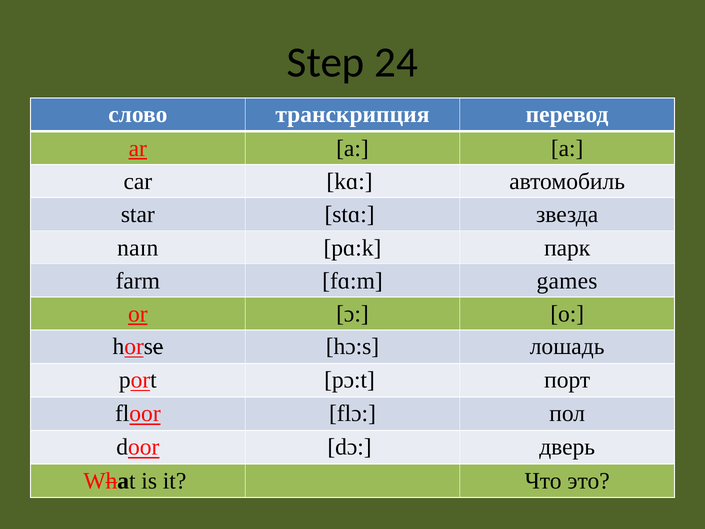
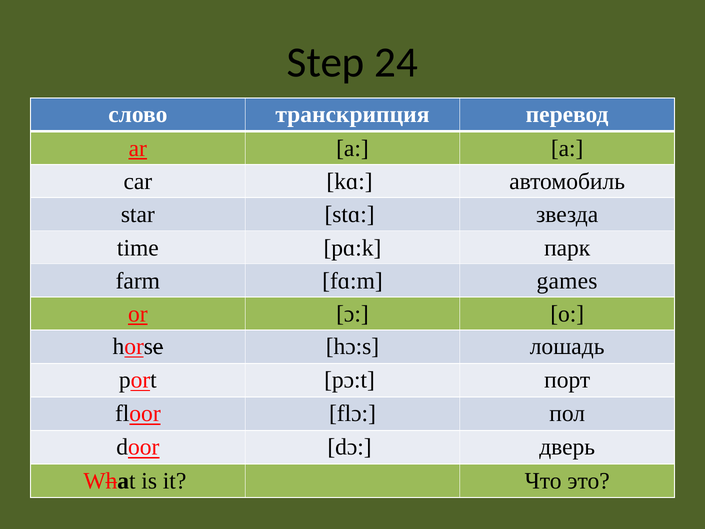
naɪn: naɪn -> time (138, 248)
